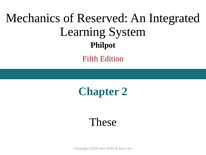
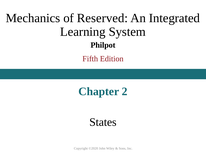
These: These -> States (103, 122)
